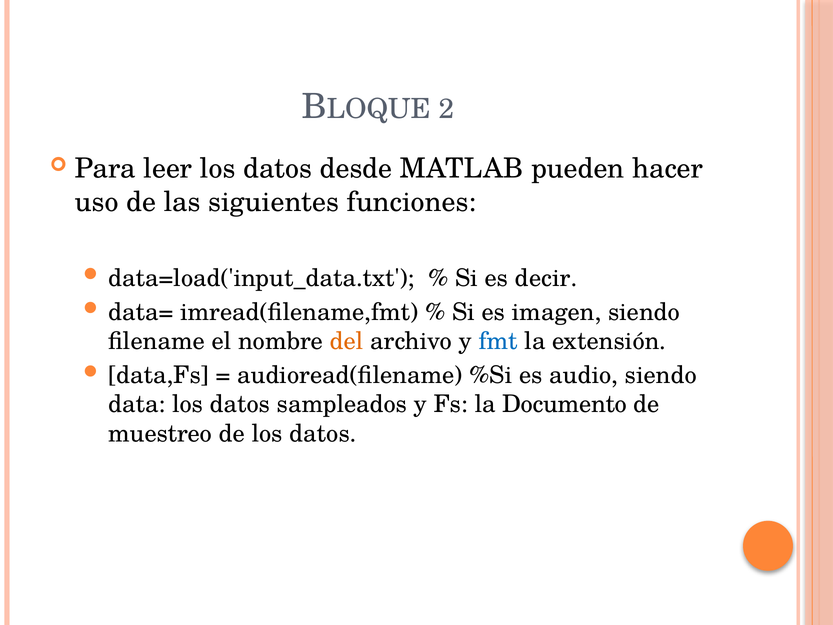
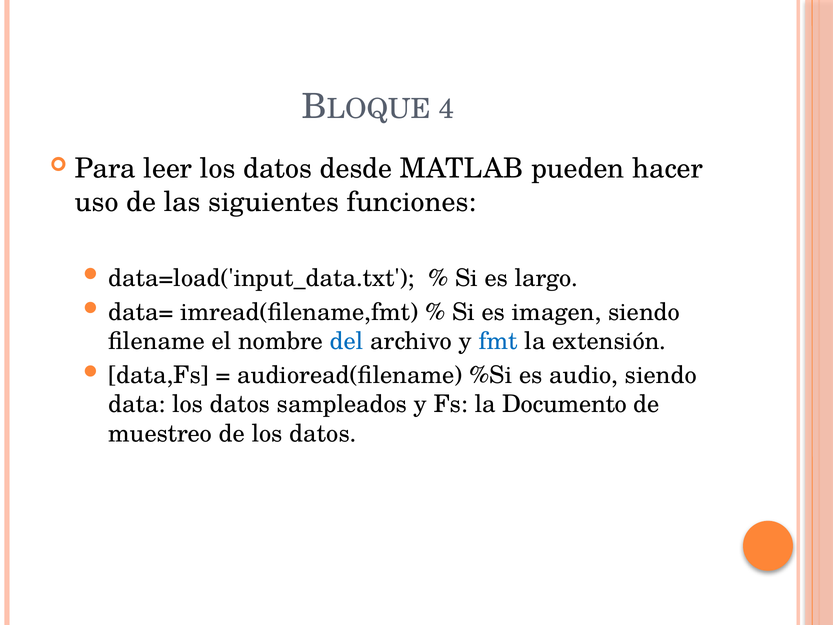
2: 2 -> 4 (447, 109)
decir: decir -> largo (546, 278)
del colour: orange -> blue (347, 341)
